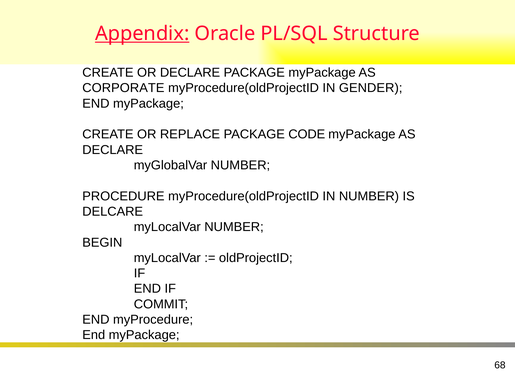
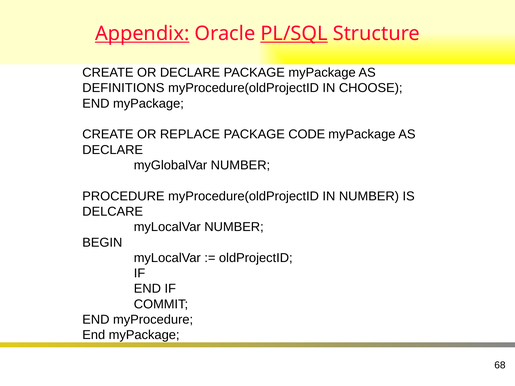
PL/SQL underline: none -> present (294, 34)
CORPORATE: CORPORATE -> DEFINITIONS (123, 88)
GENDER: GENDER -> CHOOSE (371, 88)
